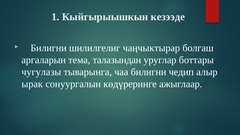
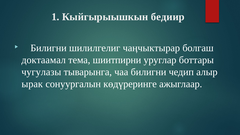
кезээде: кезээде -> бедиир (168, 17)
аргаларын: аргаларын -> доктаамал (44, 60)
талазындан: талазындан -> шиитпирни (117, 60)
